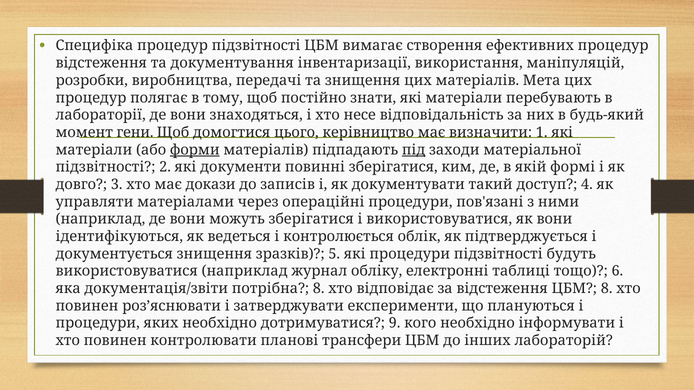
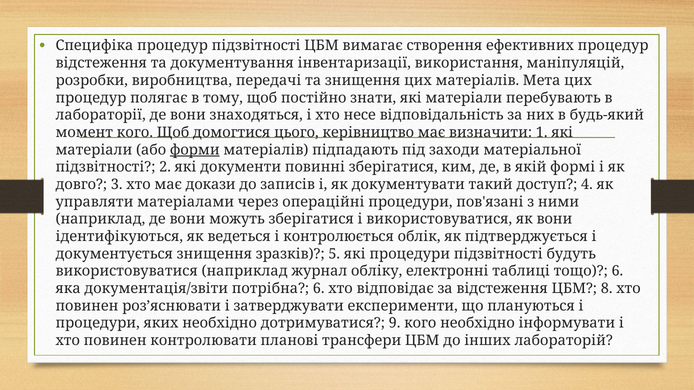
момент гени: гени -> кого (135, 133)
під underline: present -> none (414, 150)
потрібна 8: 8 -> 6 (319, 289)
